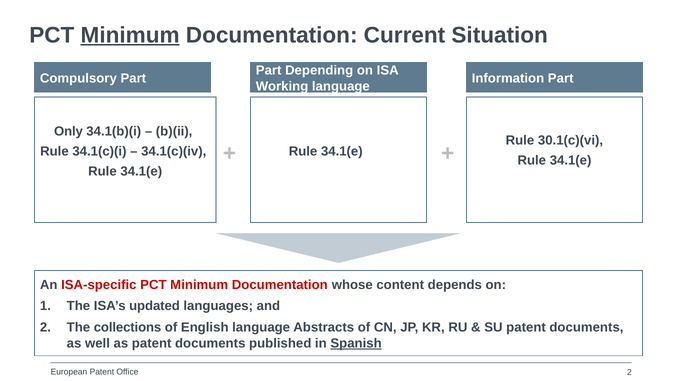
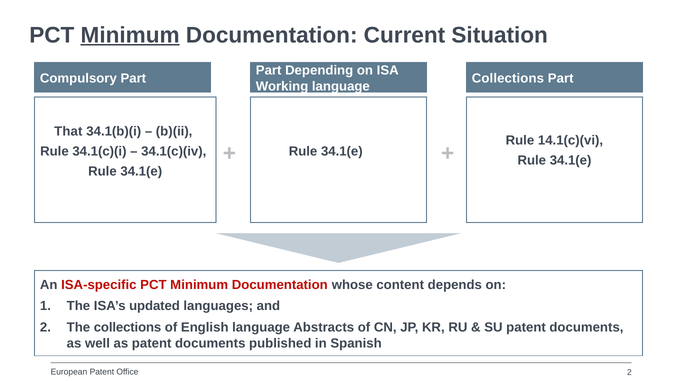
Information: Information -> Collections (508, 78)
Only: Only -> That (68, 131)
30.1(c)(vi: 30.1(c)(vi -> 14.1(c)(vi (571, 140)
Spanish underline: present -> none (356, 343)
